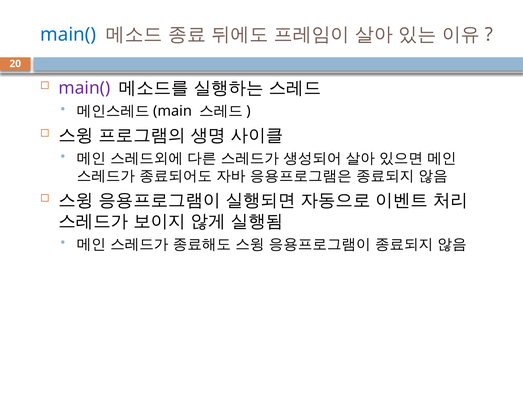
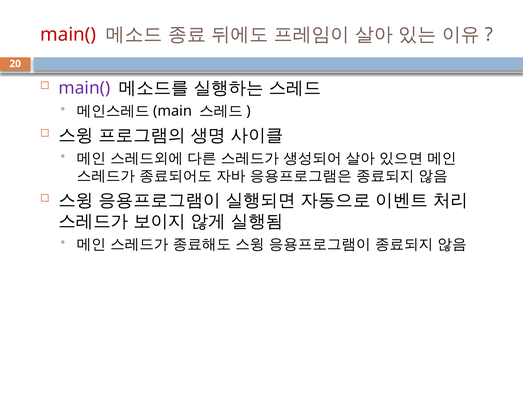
main( colour: blue -> red (68, 34)
